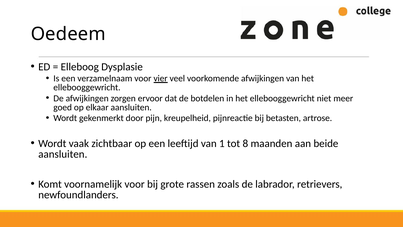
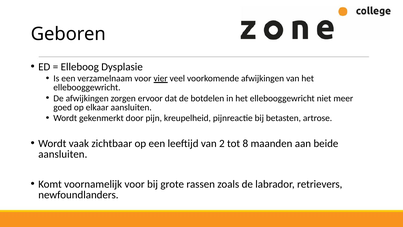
Oedeem: Oedeem -> Geboren (68, 34)
1: 1 -> 2 (222, 143)
